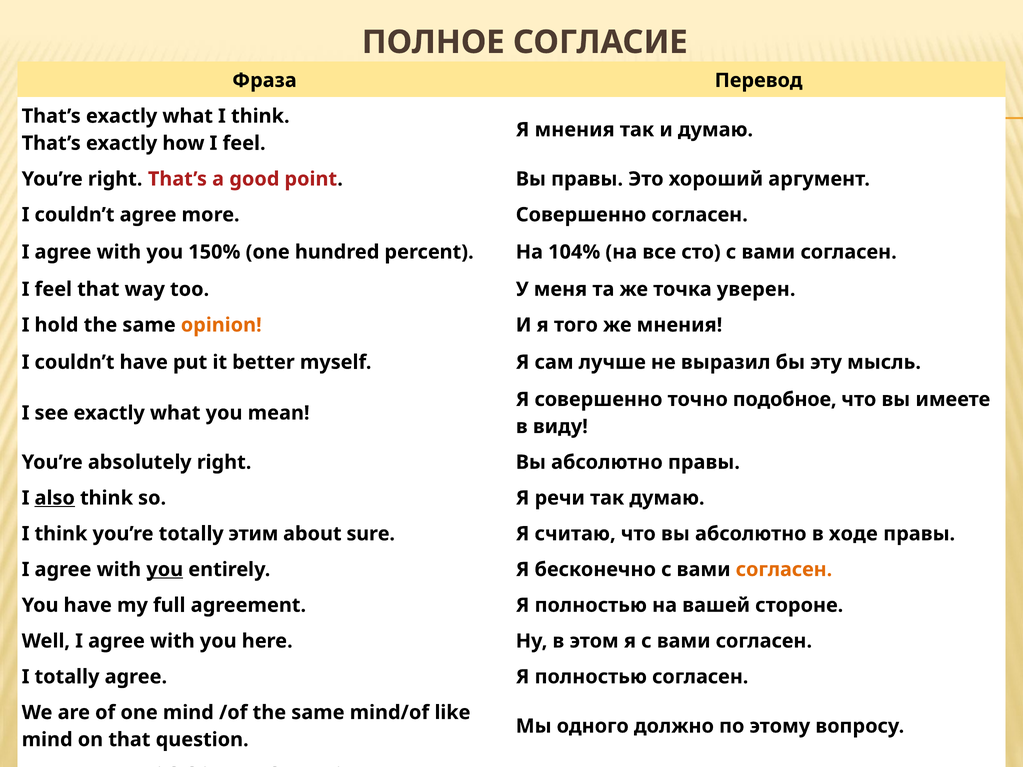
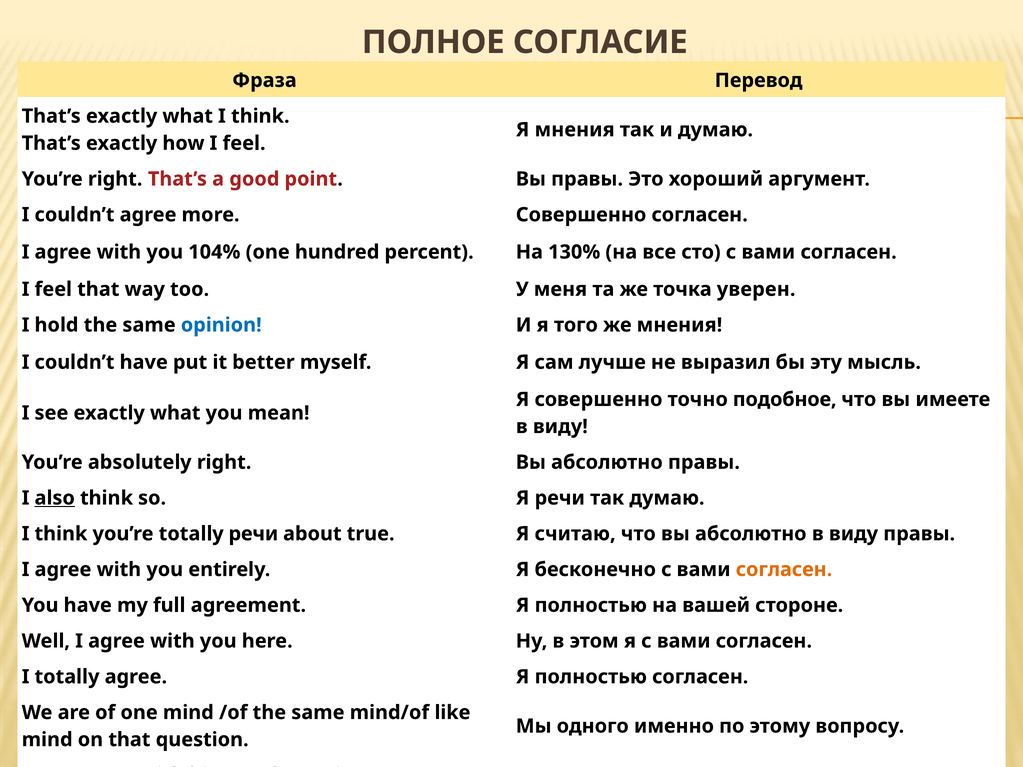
150%: 150% -> 104% (214, 252)
104%: 104% -> 130% (574, 252)
opinion colour: orange -> blue (221, 325)
totally этим: этим -> речи (253, 534)
sure: sure -> true (371, 534)
абсолютно в ходе: ходе -> виду (853, 534)
you underline: present -> none (165, 570)
должно: должно -> именно (674, 726)
